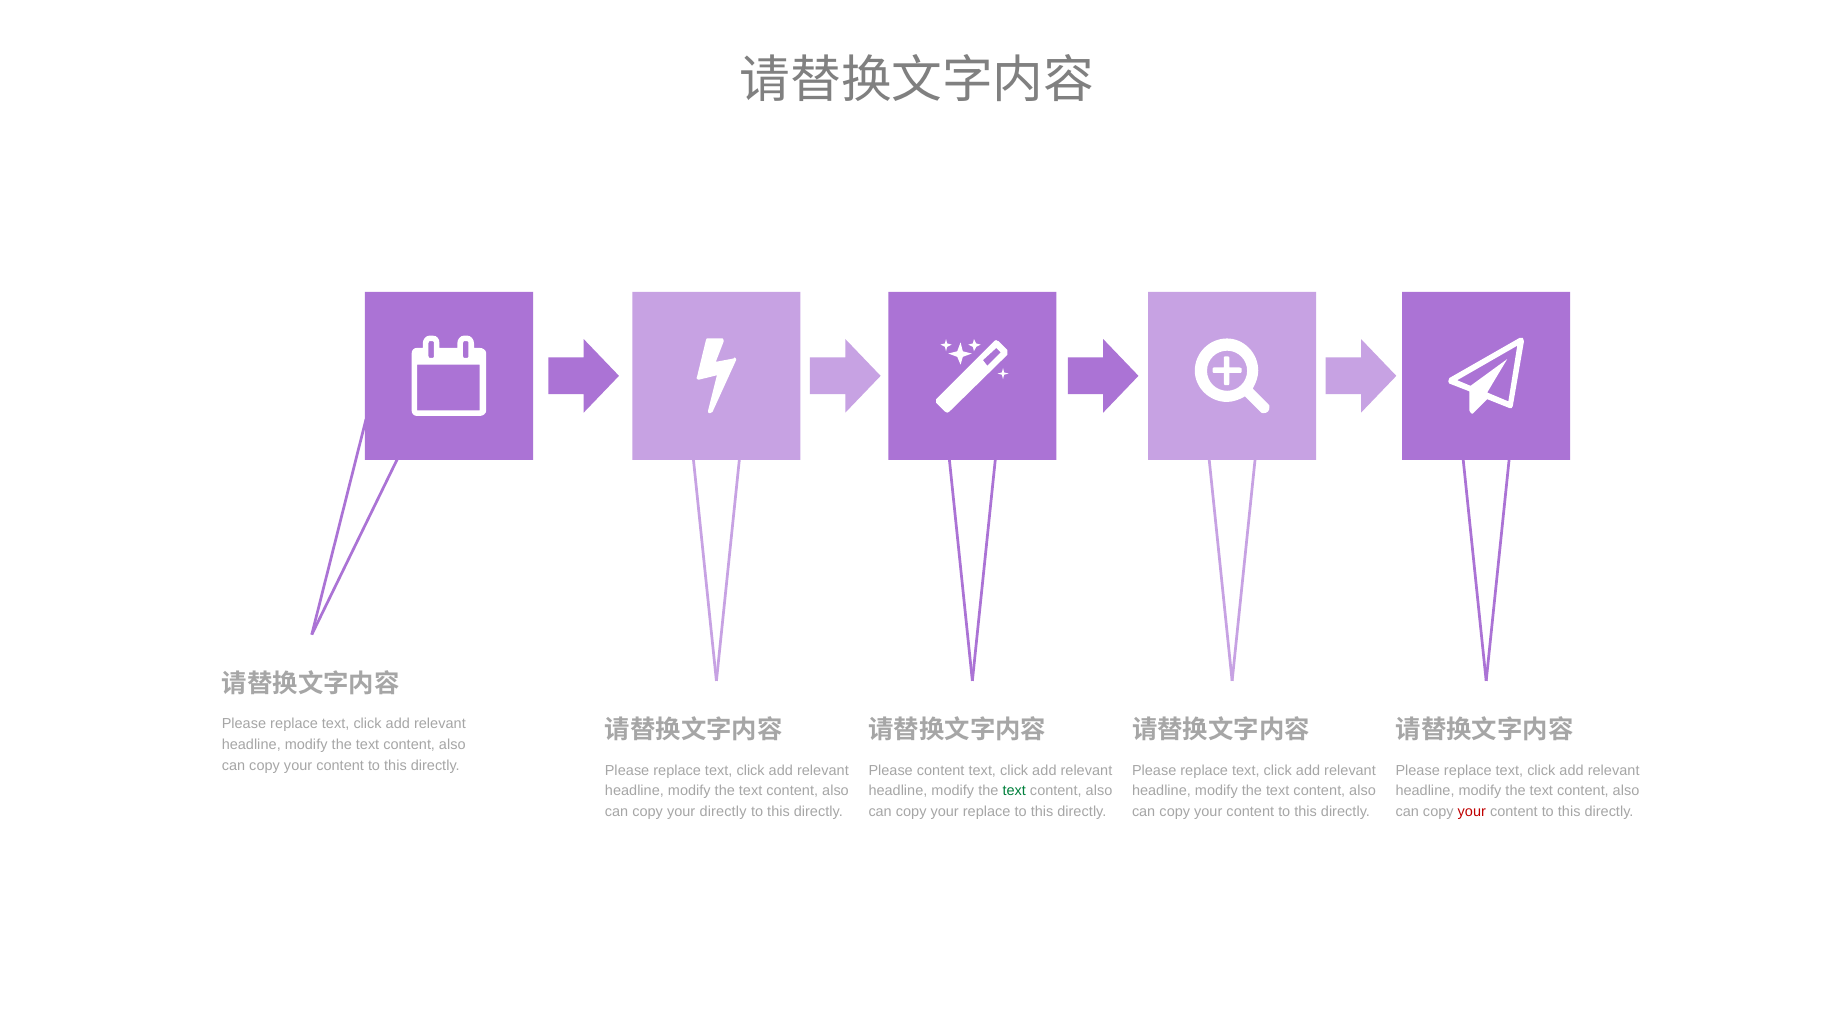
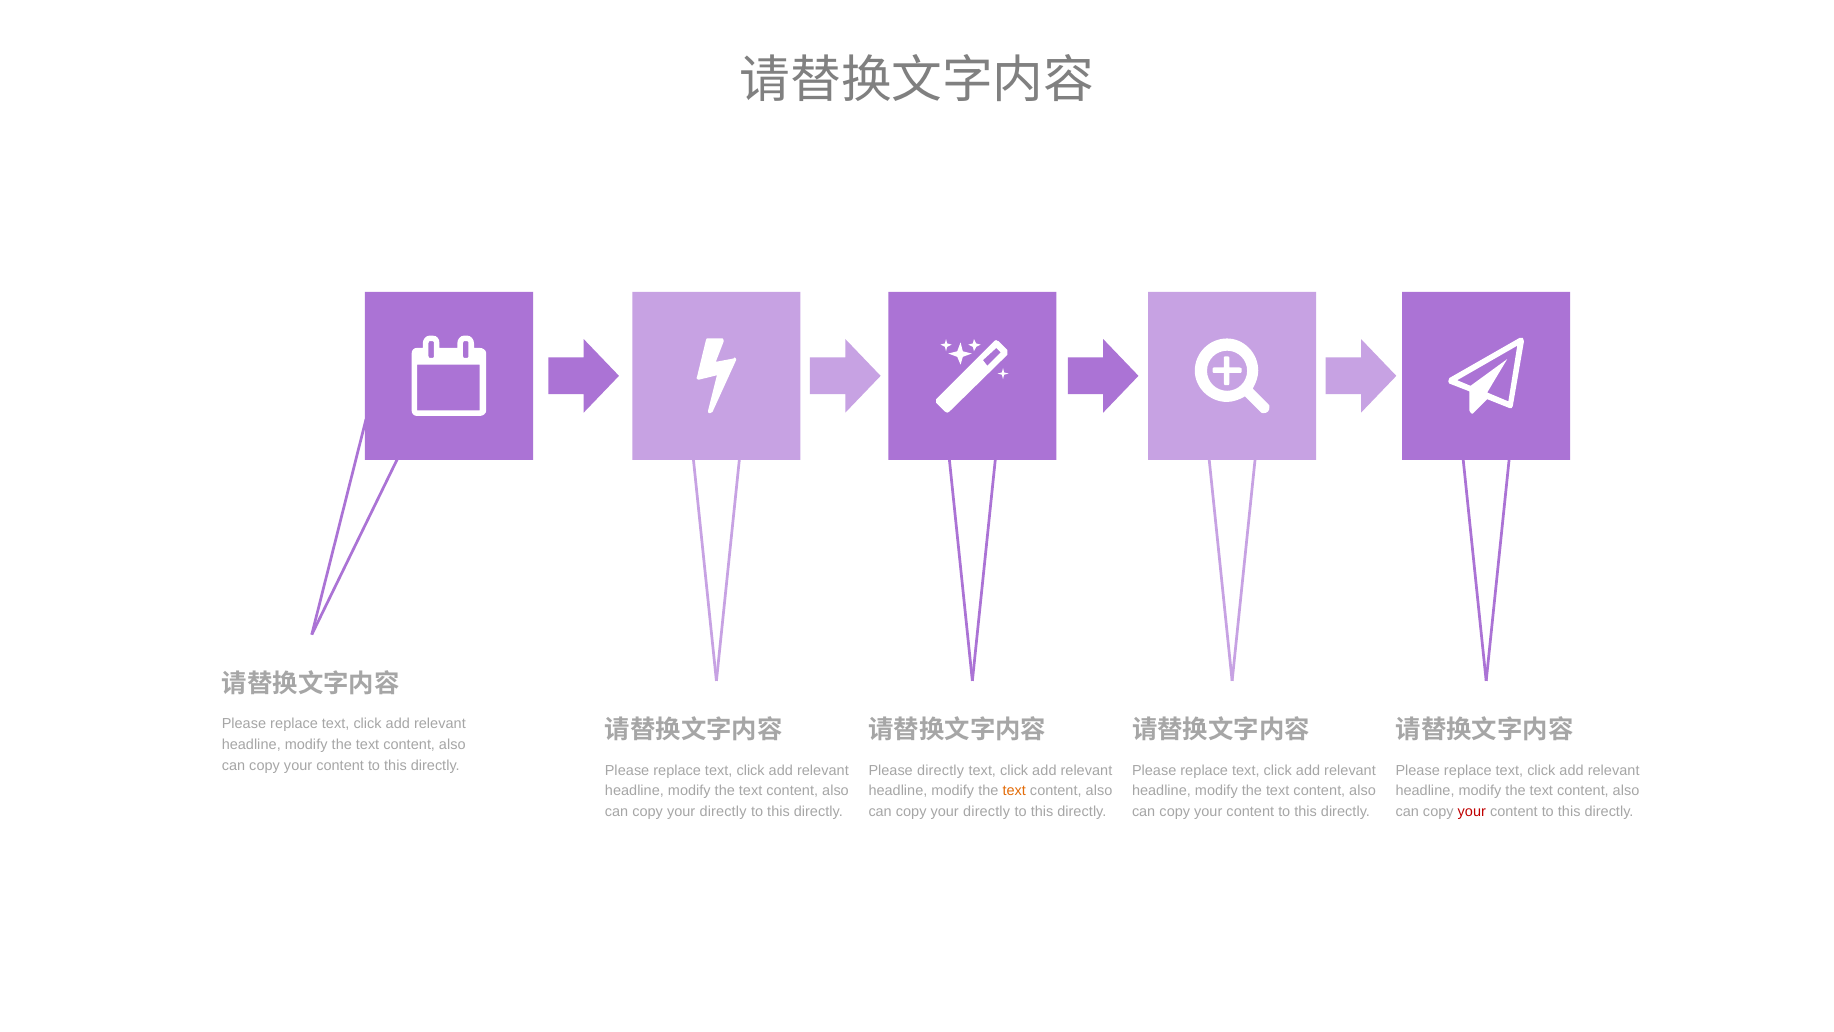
Please content: content -> directly (941, 770)
text colour: green -> orange (1014, 791)
replace: replace -> directly (987, 812)
